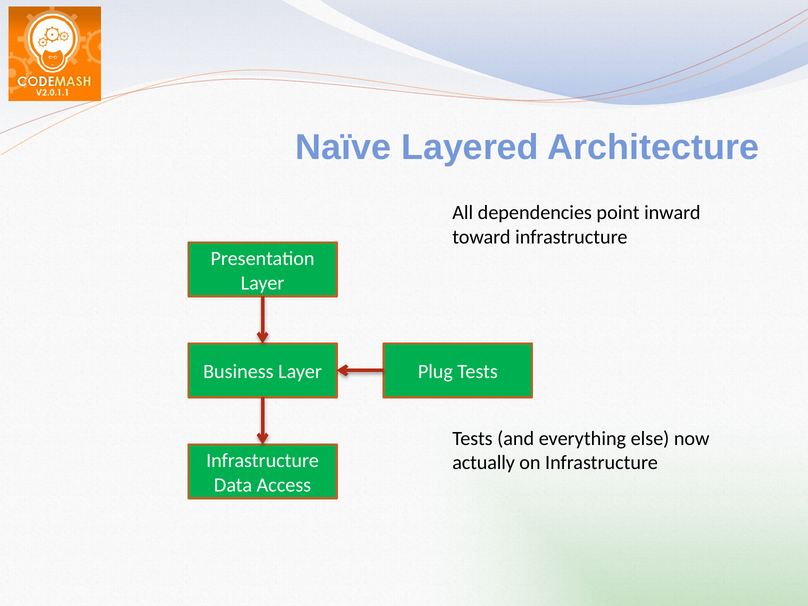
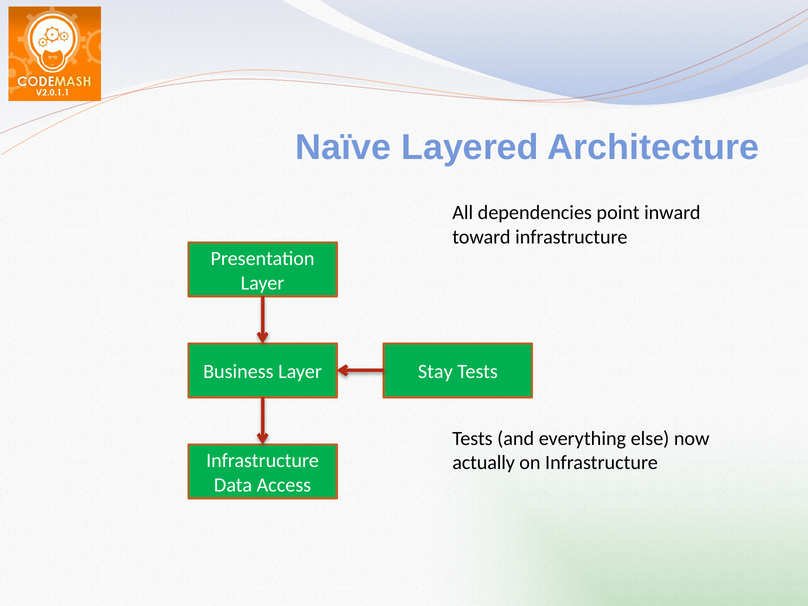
Plug: Plug -> Stay (435, 372)
